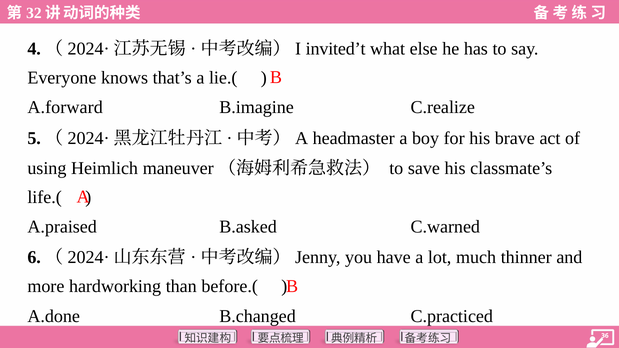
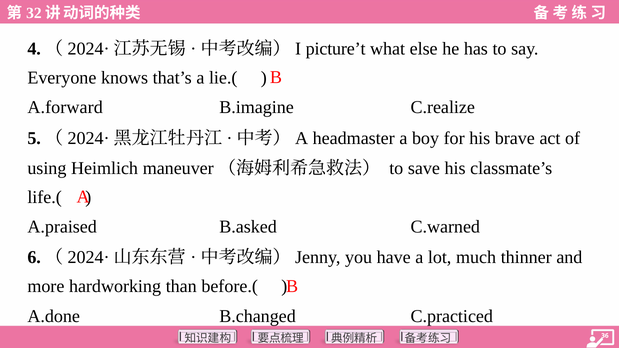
invited’t: invited’t -> picture’t (336, 49)
